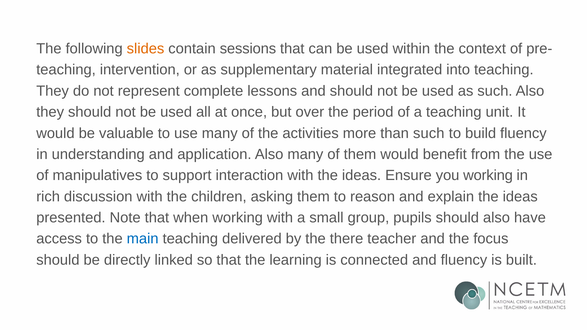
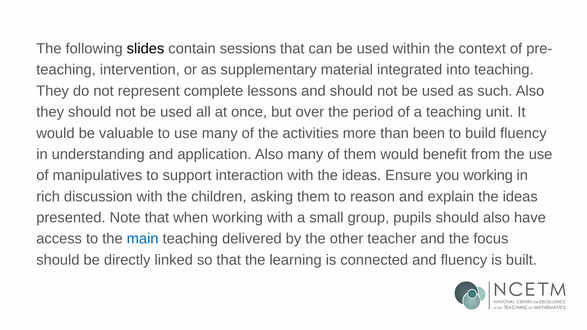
slides colour: orange -> black (146, 49)
than such: such -> been (429, 133)
there: there -> other (347, 239)
